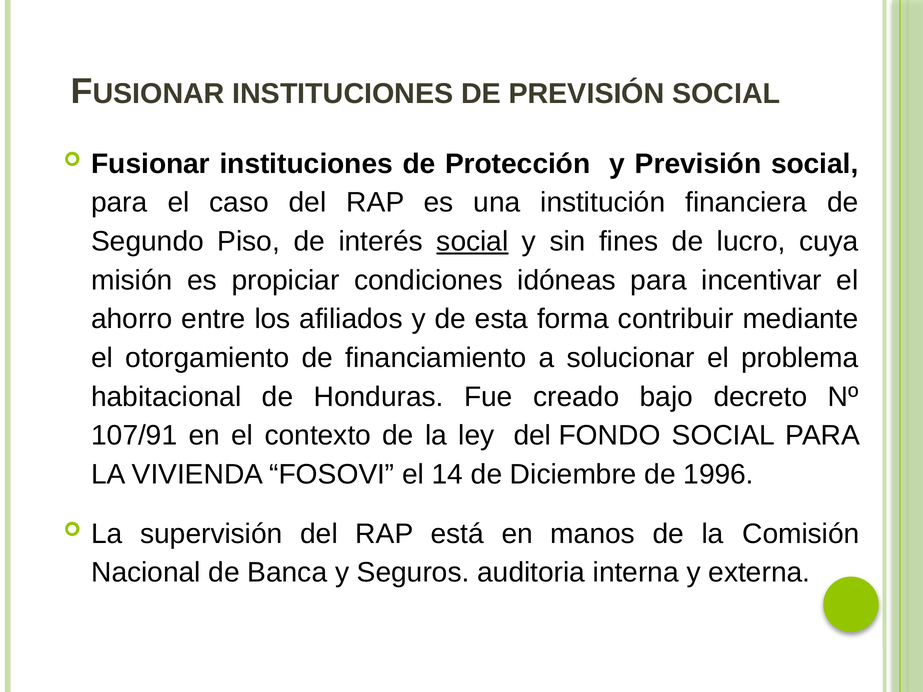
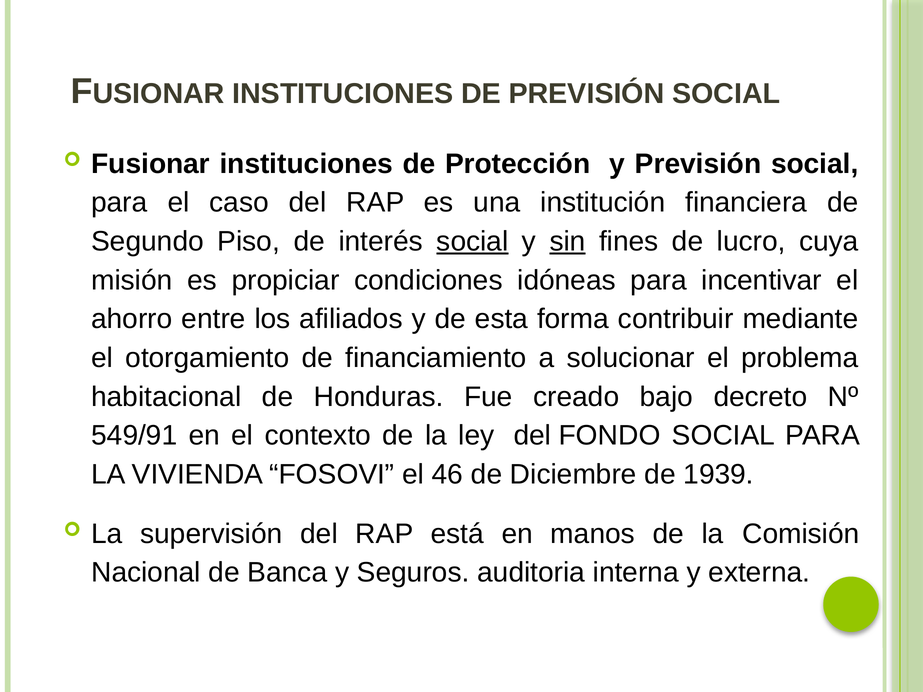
sin underline: none -> present (567, 241)
107/91: 107/91 -> 549/91 (134, 436)
14: 14 -> 46 (447, 475)
1996: 1996 -> 1939 (719, 475)
